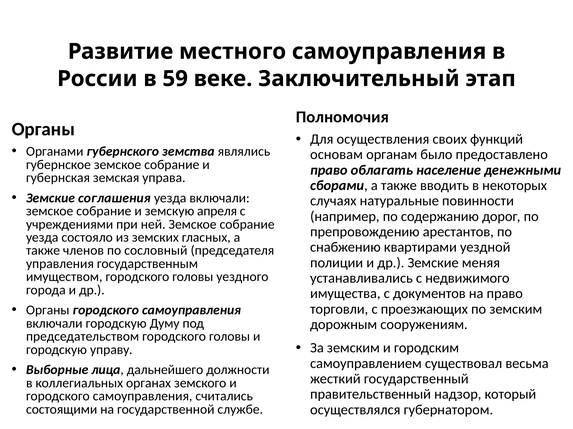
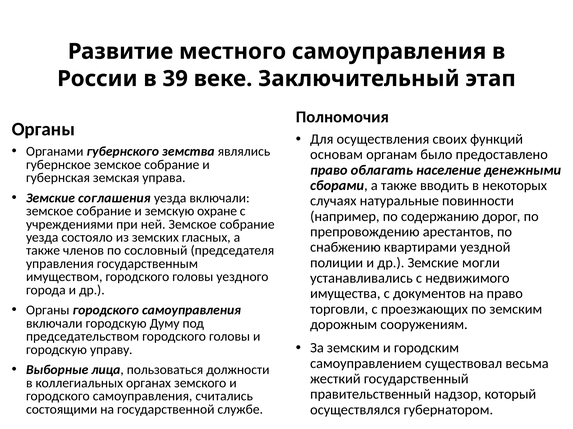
59: 59 -> 39 (175, 79)
апреля: апреля -> охране (217, 212)
меняя: меняя -> могли (481, 263)
дальнейшего: дальнейшего -> пользоваться (165, 370)
